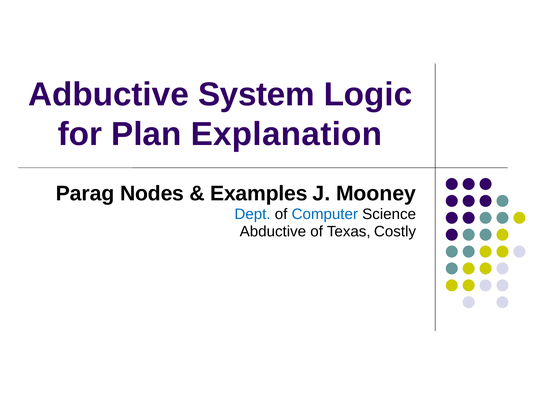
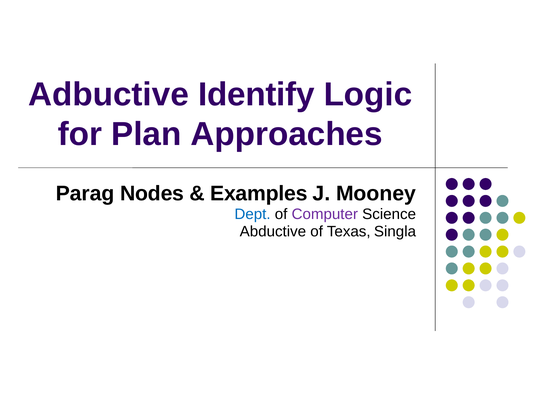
System: System -> Identify (256, 94)
Explanation: Explanation -> Approaches (287, 134)
Computer colour: blue -> purple (325, 214)
Costly: Costly -> Singla (395, 232)
